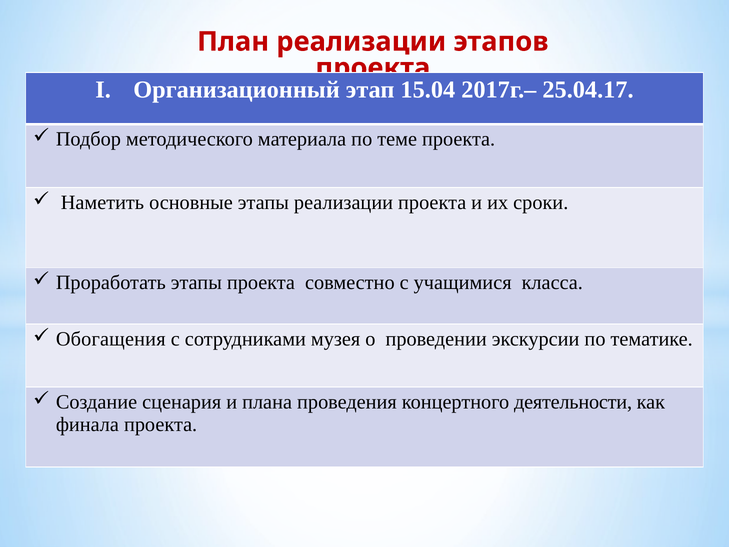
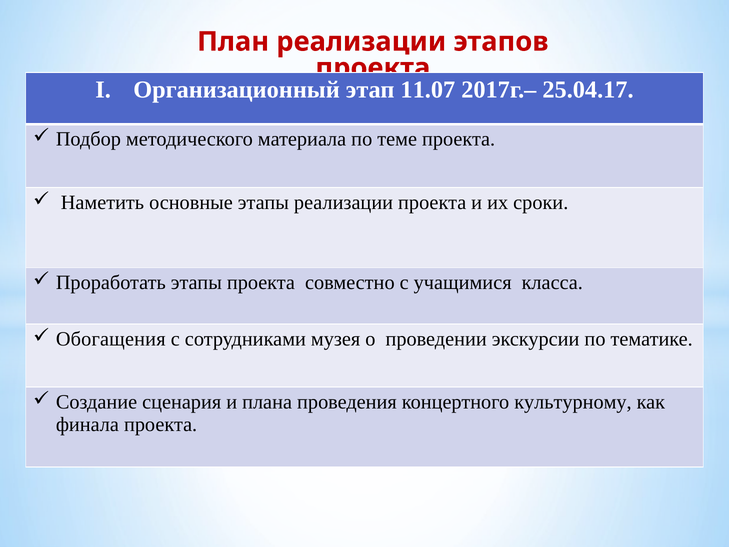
15.04: 15.04 -> 11.07 (428, 90)
деятельности: деятельности -> культурному (573, 402)
